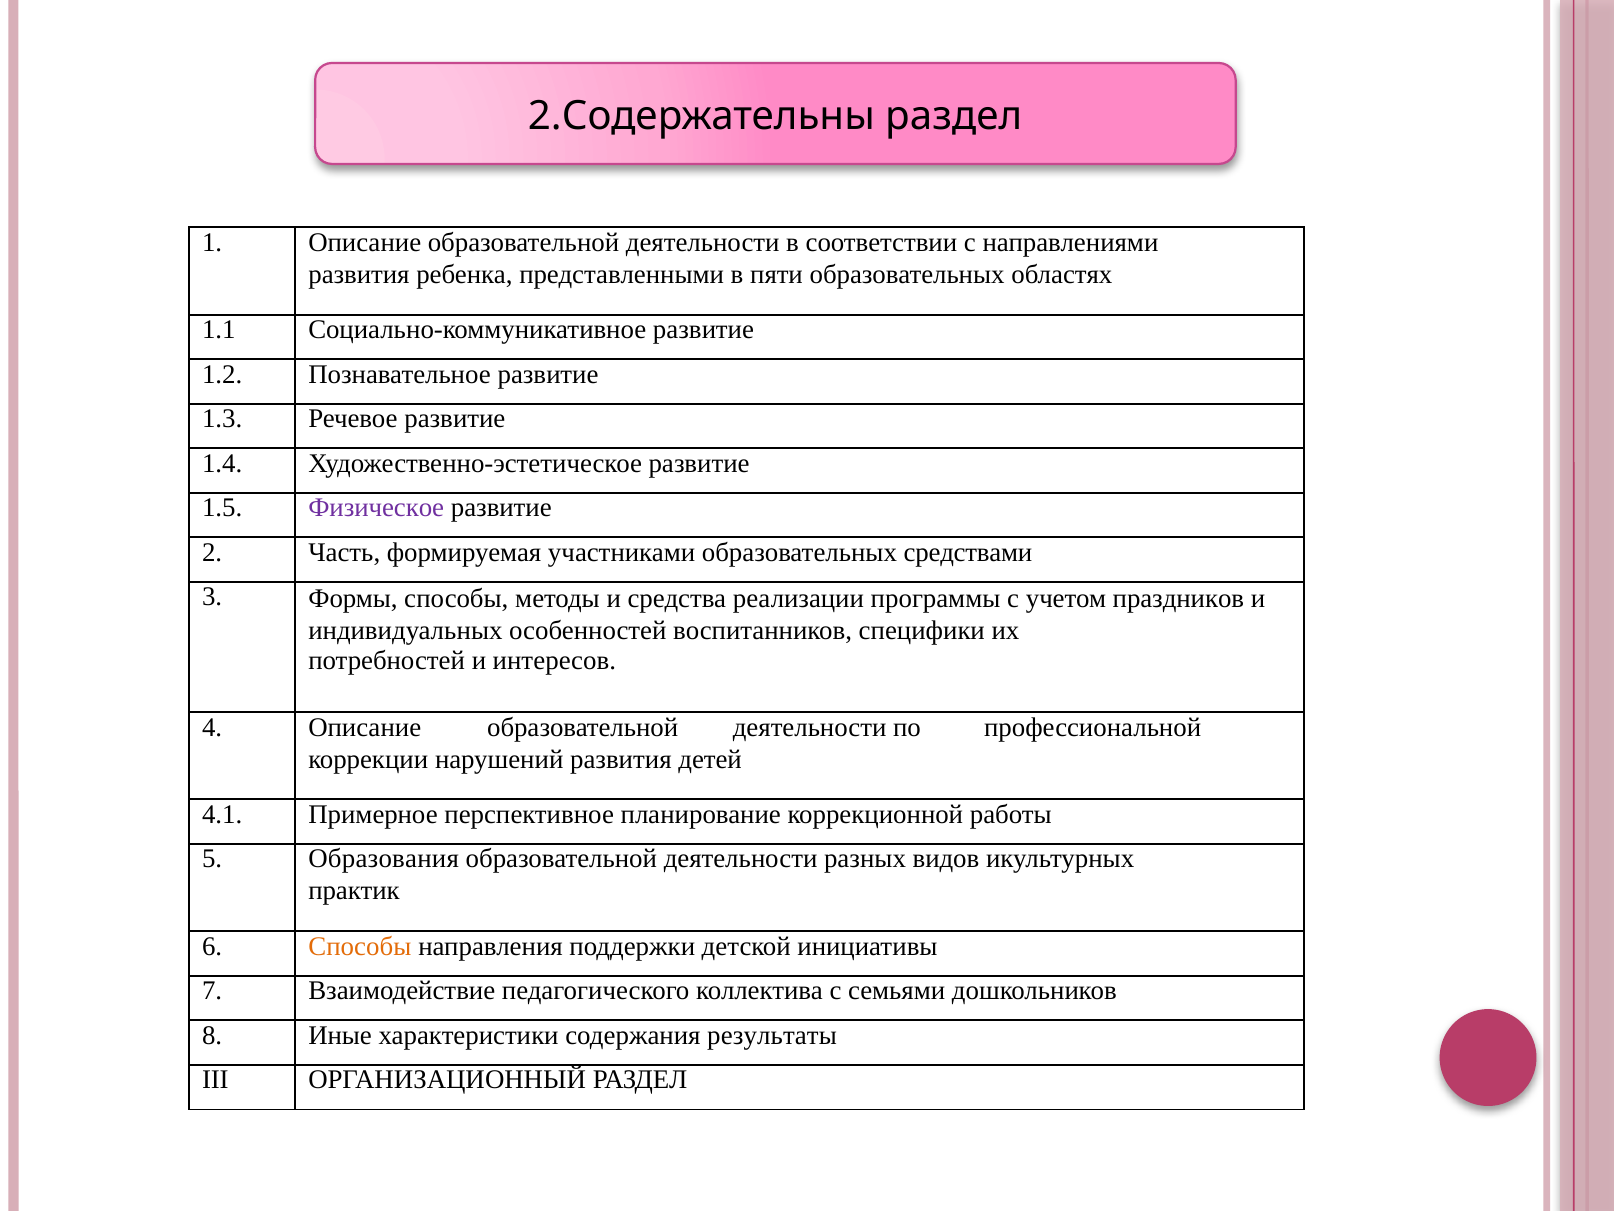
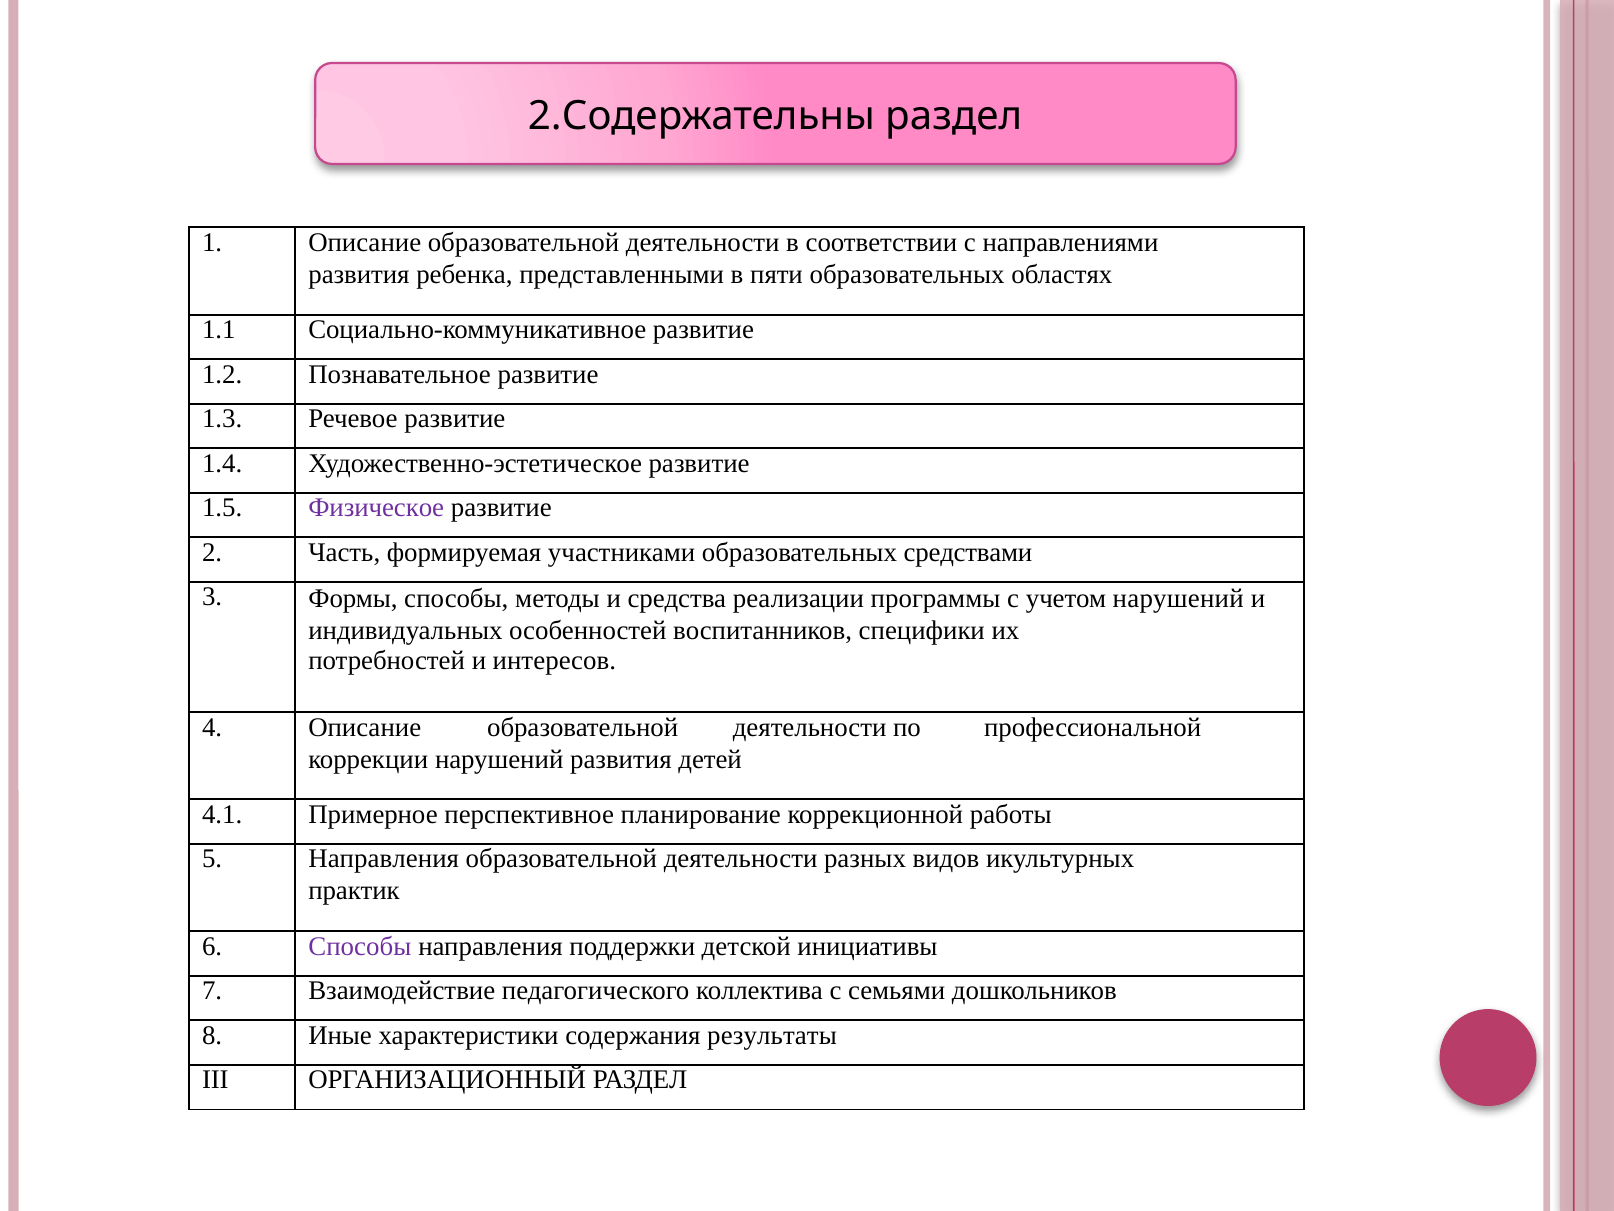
учетом праздников: праздников -> нарушений (1178, 599)
5 Образования: Образования -> Направления (384, 858)
Способы colour: orange -> purple (360, 946)
